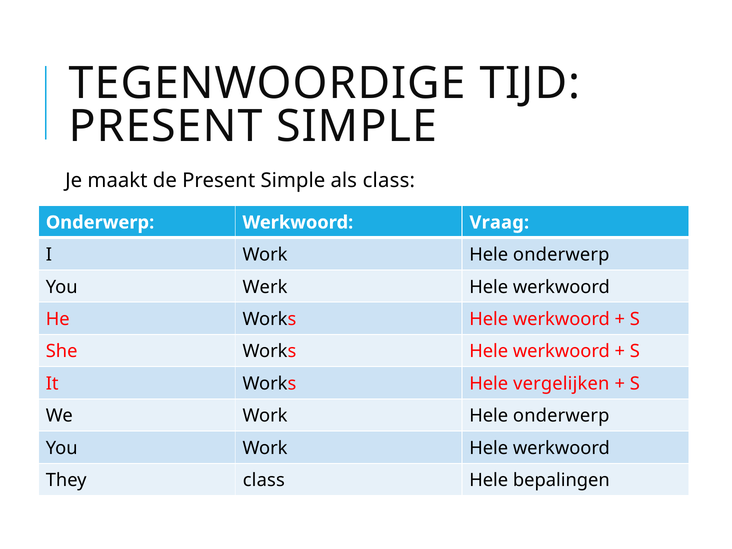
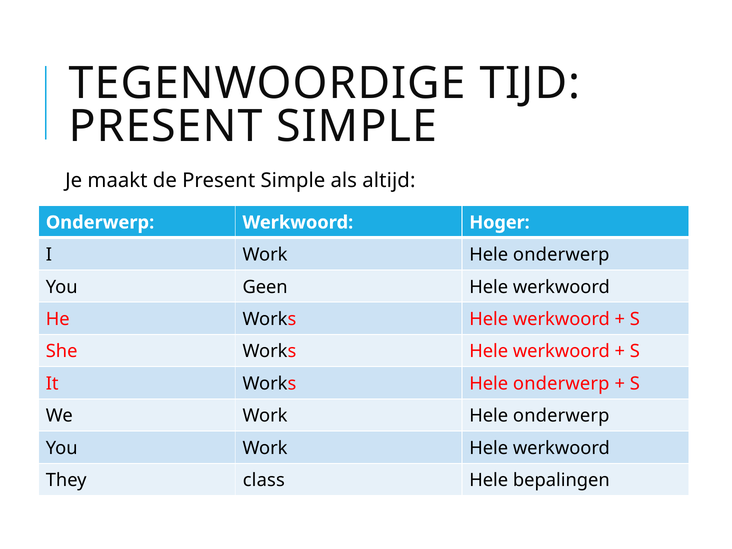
als class: class -> altijd (389, 180)
Vraag: Vraag -> Hoger (499, 222)
Werk: Werk -> Geen (265, 287)
Works Hele vergelijken: vergelijken -> onderwerp (561, 384)
